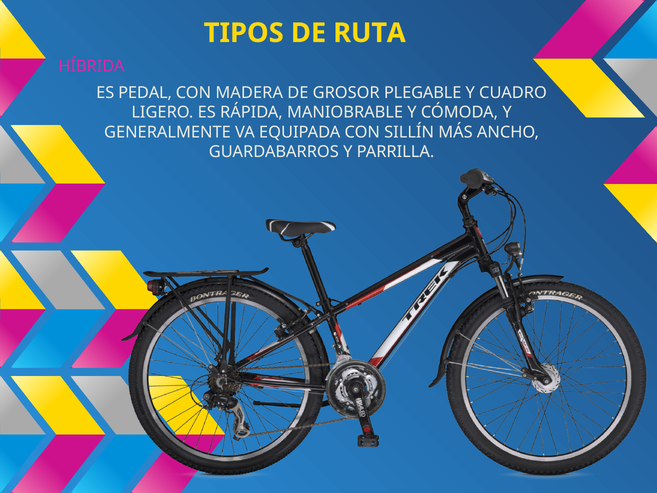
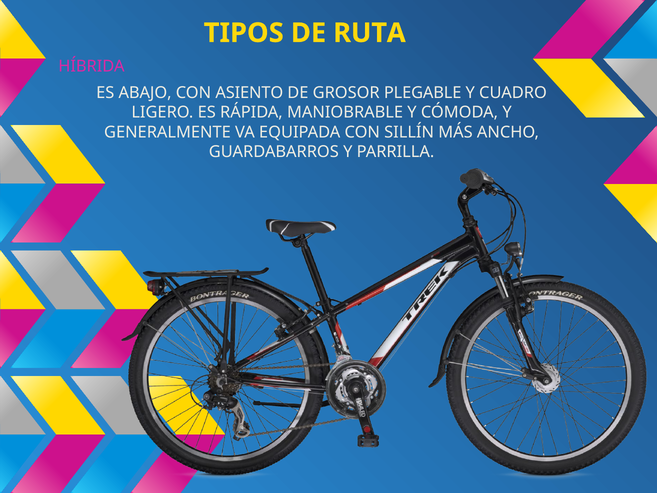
PEDAL: PEDAL -> ABAJO (145, 93)
MADERA: MADERA -> ASIENTO (249, 93)
